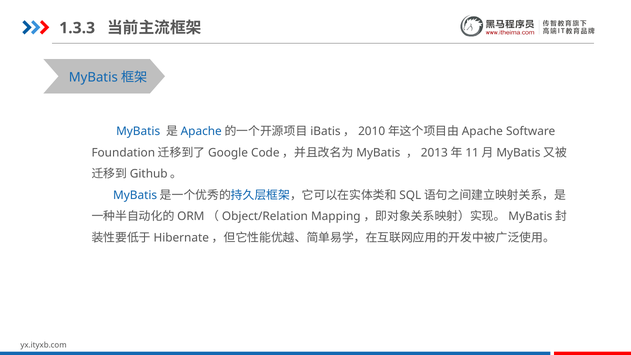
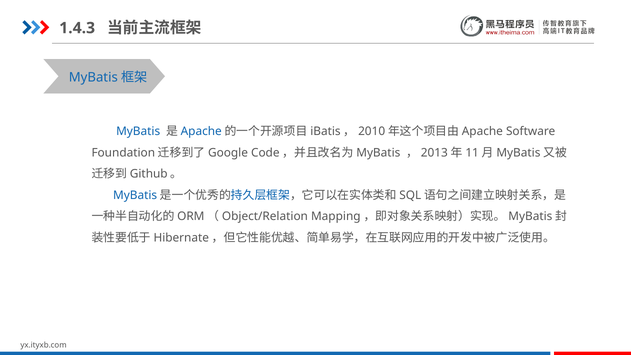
1.3.3: 1.3.3 -> 1.4.3 (77, 28)
